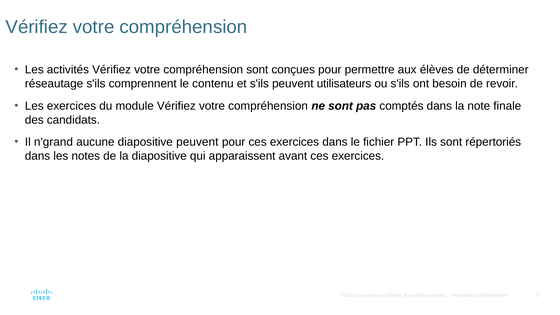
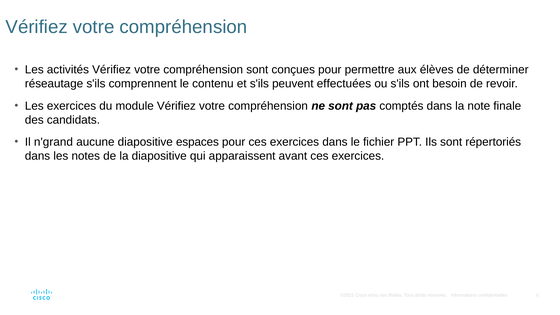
utilisateurs: utilisateurs -> effectuées (344, 84)
diapositive peuvent: peuvent -> espaces (197, 142)
